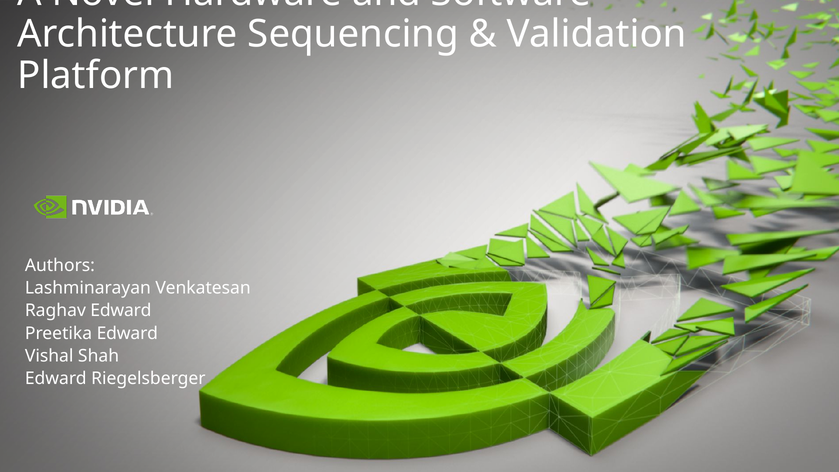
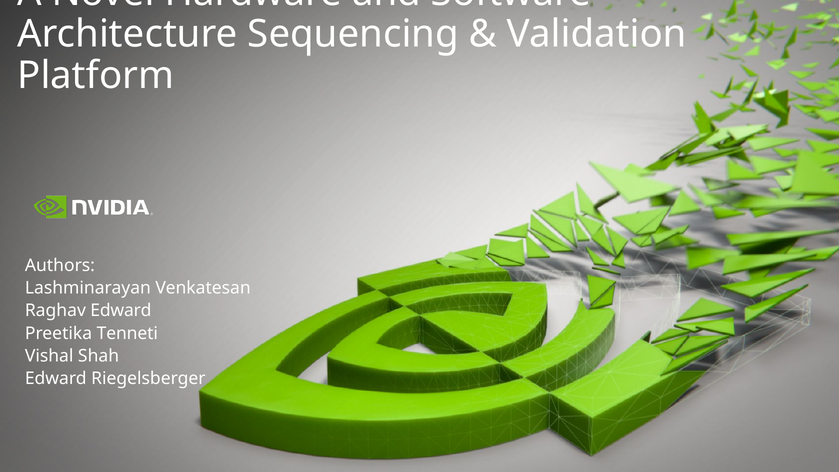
Preetika Edward: Edward -> Tenneti (127, 333)
